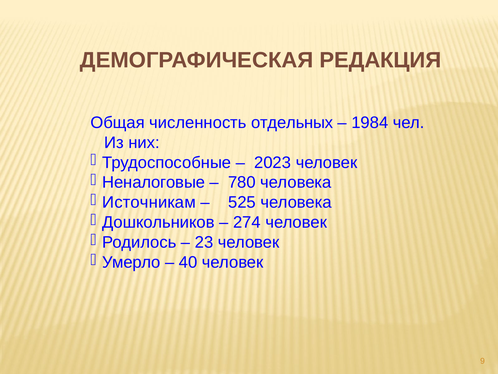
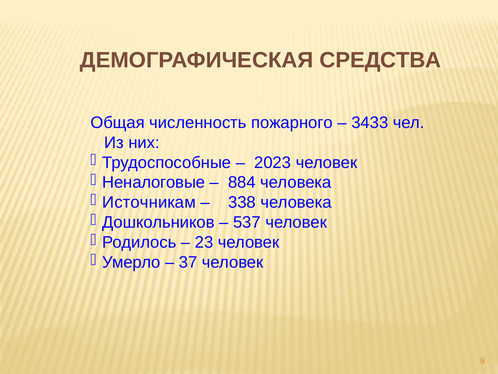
РЕДАКЦИЯ: РЕДАКЦИЯ -> СРЕДСТВА (380, 60)
отдельных: отдельных -> пожарного (292, 122)
1984: 1984 -> 3433 (370, 122)
780: 780 -> 884 (242, 182)
525: 525 -> 338 (242, 202)
274: 274 -> 537 (247, 222)
40: 40 -> 37 (188, 262)
